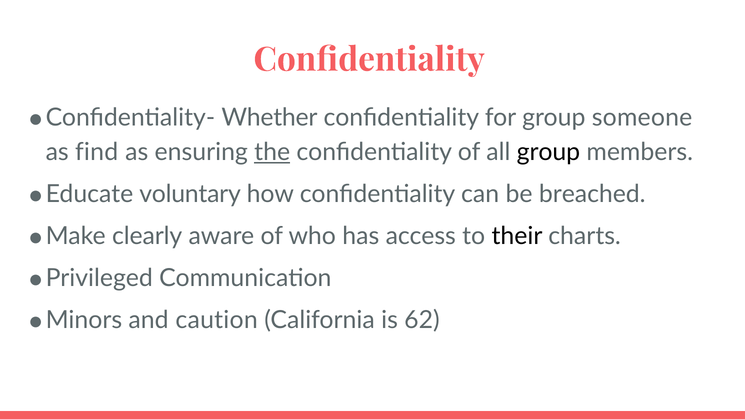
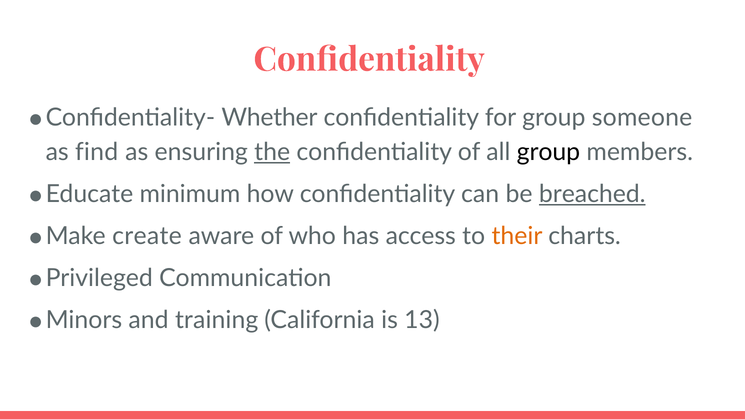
voluntary: voluntary -> minimum (190, 194)
breached underline: none -> present (592, 194)
clearly: clearly -> create (147, 236)
their colour: black -> orange (517, 236)
caution: caution -> training (217, 320)
62: 62 -> 13 (422, 320)
